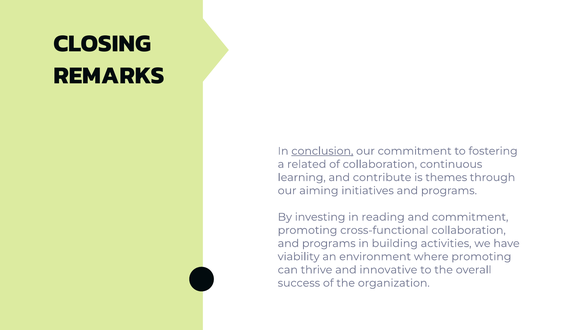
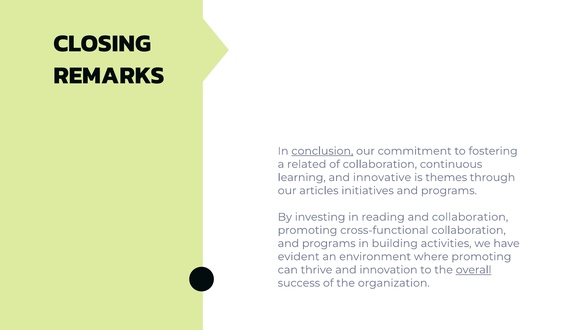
contribute: contribute -> innovative (382, 178)
aiming: aiming -> articles (319, 191)
and commitment: commitment -> collaboration (470, 217)
viability: viability -> evident (299, 257)
innovative: innovative -> innovation (388, 270)
overall underline: none -> present (474, 270)
